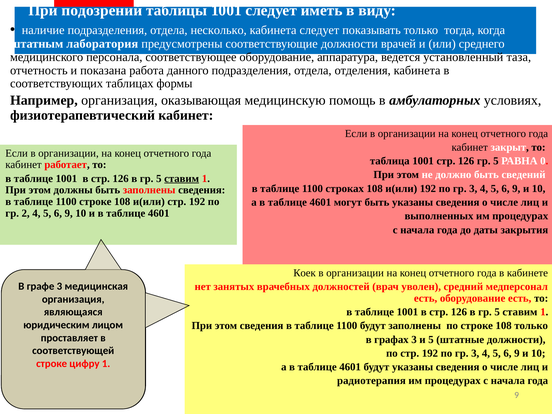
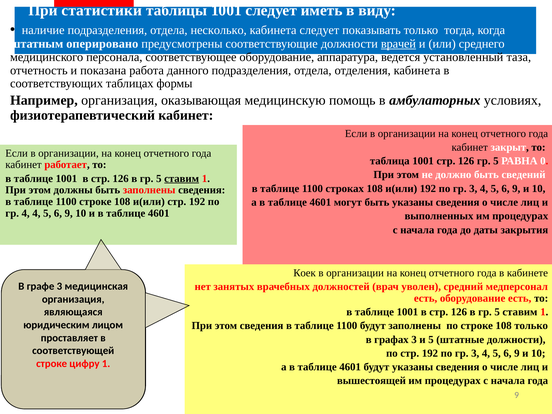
подозрений: подозрений -> статистики (102, 10)
лаборатория: лаборатория -> оперировано (102, 44)
врачей underline: none -> present (398, 44)
гр 2: 2 -> 4 (26, 213)
радиотерапия: радиотерапия -> вышестоящей (371, 381)
